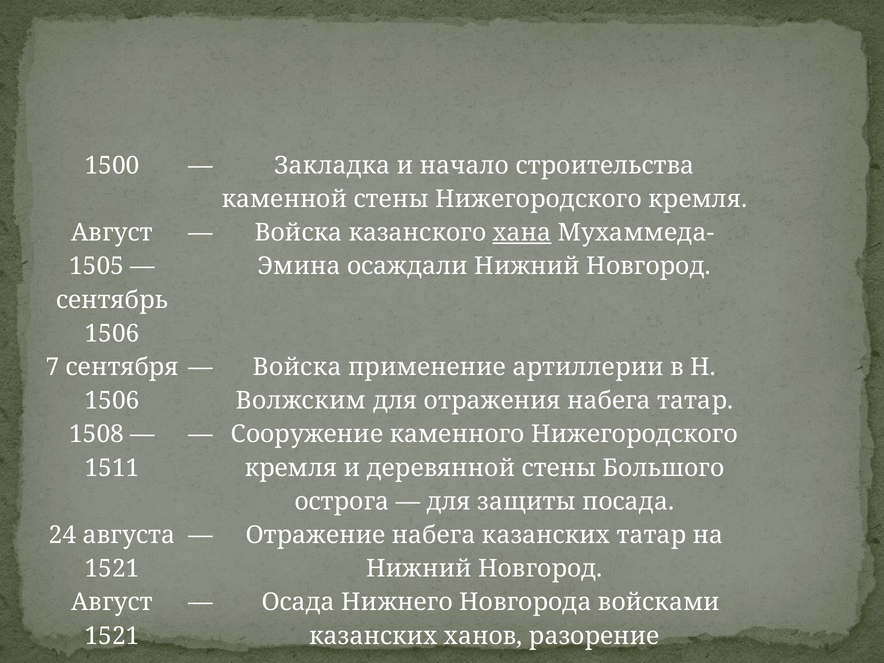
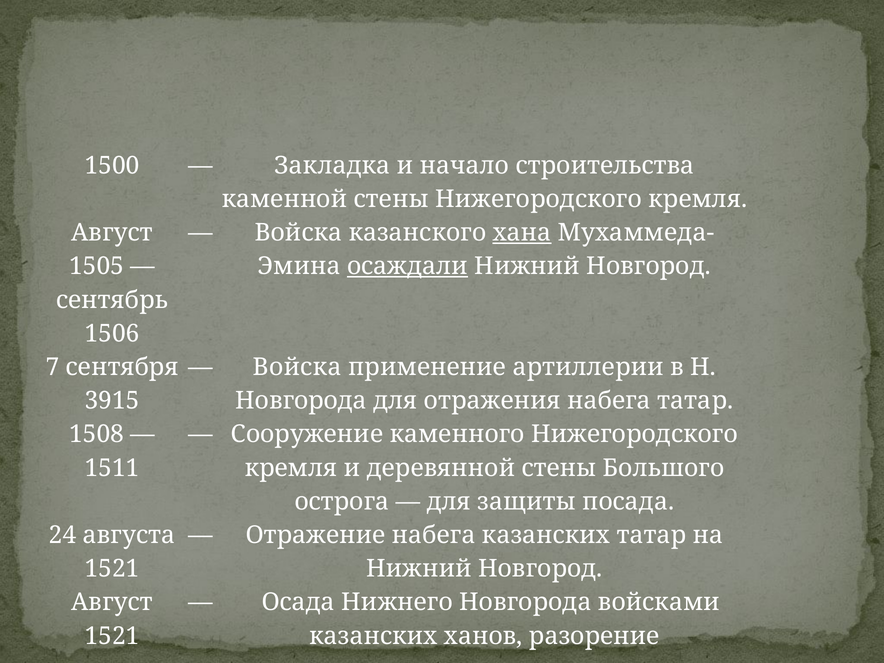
осаждали underline: none -> present (408, 266)
1506: 1506 -> 3915 (112, 401)
Волжским: Волжским -> Новгорода (301, 401)
